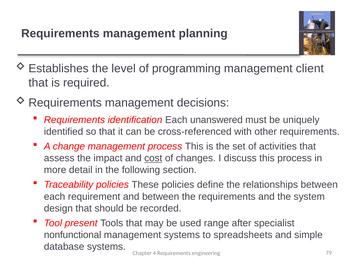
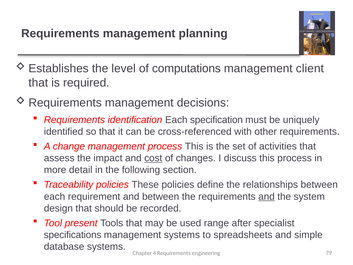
programming: programming -> computations (186, 68)
unanswered: unanswered -> specification (216, 120)
and underline: none -> present (266, 196)
nonfunctional: nonfunctional -> specifications (73, 235)
